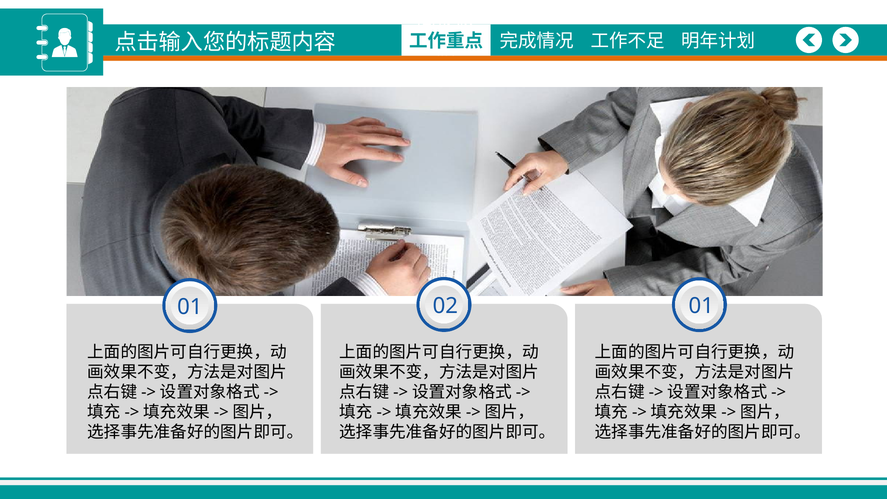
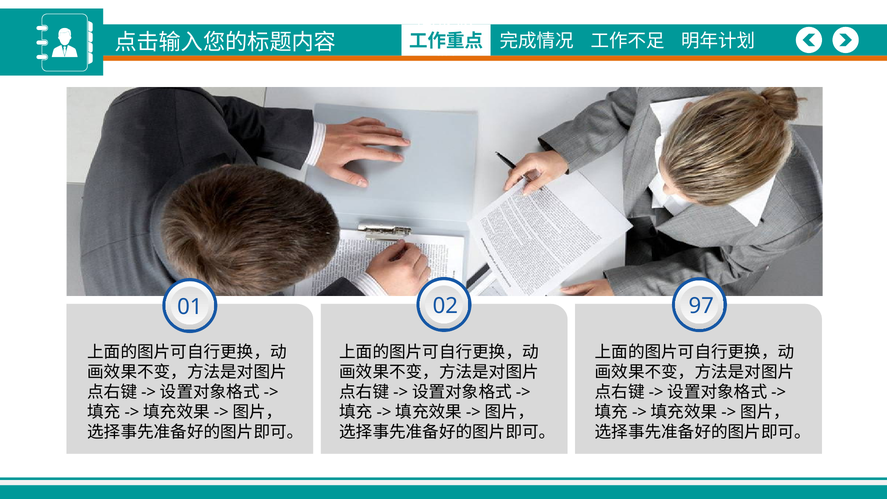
02 01: 01 -> 97 (701, 306)
